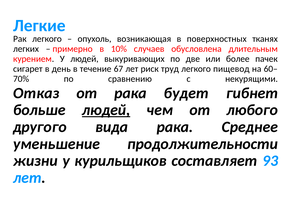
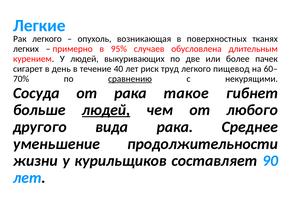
10%: 10% -> 95% (119, 49)
67: 67 -> 40 (118, 69)
сравнению underline: none -> present (130, 79)
Отказ: Отказ -> Сосуда (36, 93)
будет: будет -> такое (186, 93)
93: 93 -> 90 (270, 161)
